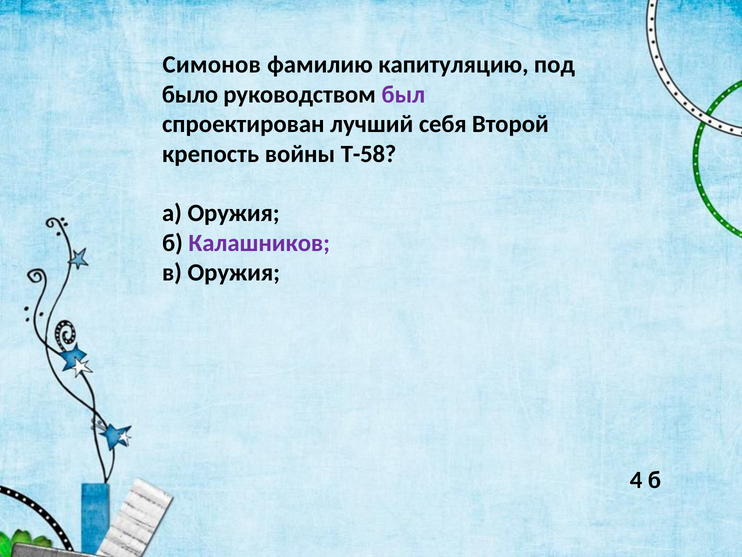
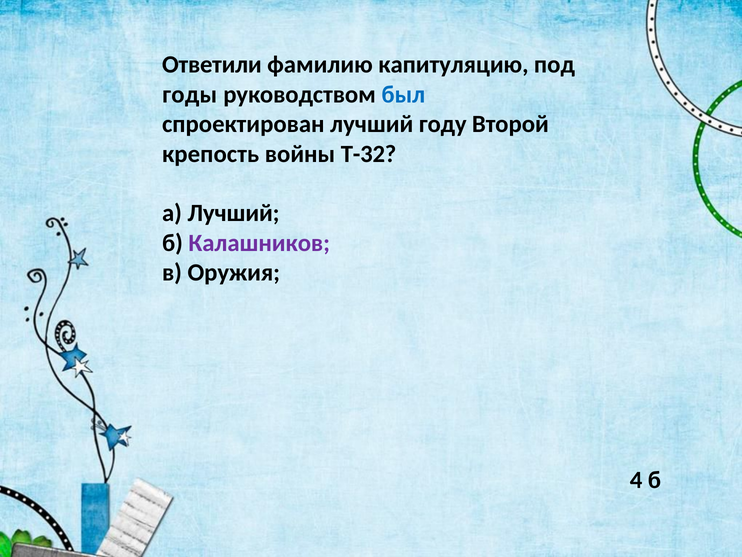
Симонов: Симонов -> Ответили (212, 65)
было: было -> годы (190, 94)
был colour: purple -> blue (403, 94)
себя: себя -> году (443, 124)
Т-58: Т-58 -> Т-32 (369, 154)
а Оружия: Оружия -> Лучший (234, 213)
